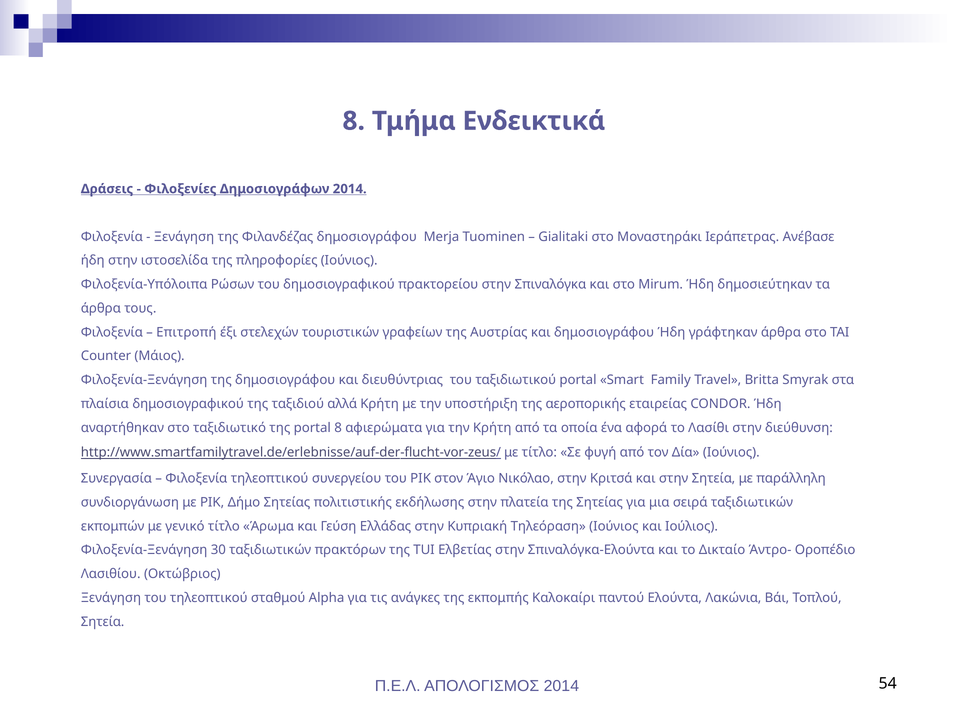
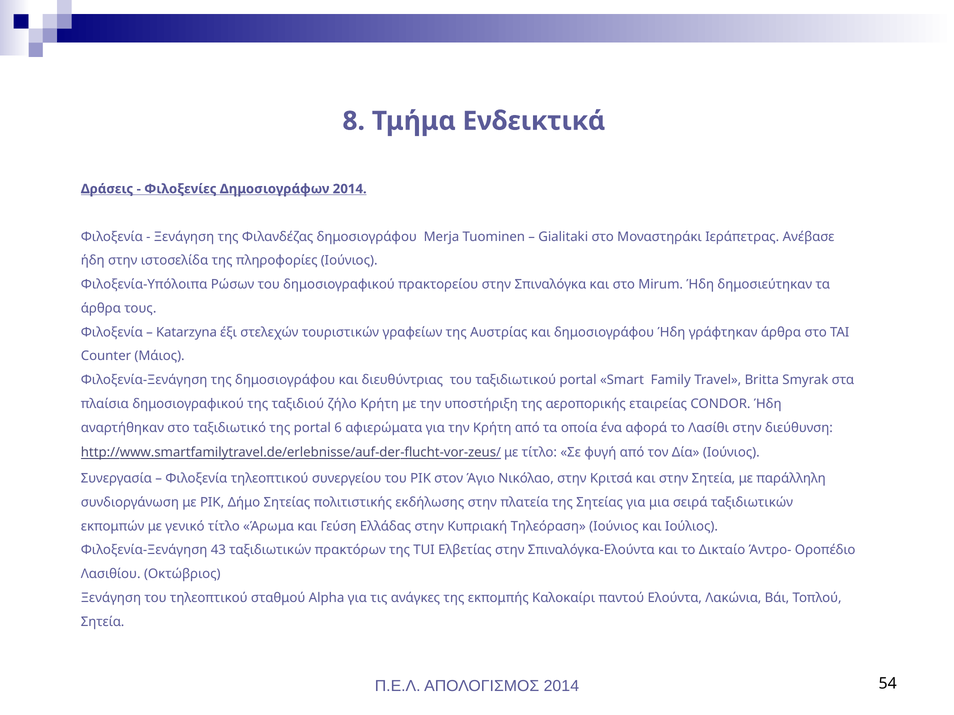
Επιτροπή: Επιτροπή -> Katarzyna (186, 332)
αλλά: αλλά -> ζήλο (342, 404)
portal 8: 8 -> 6 (338, 428)
30: 30 -> 43 (218, 550)
